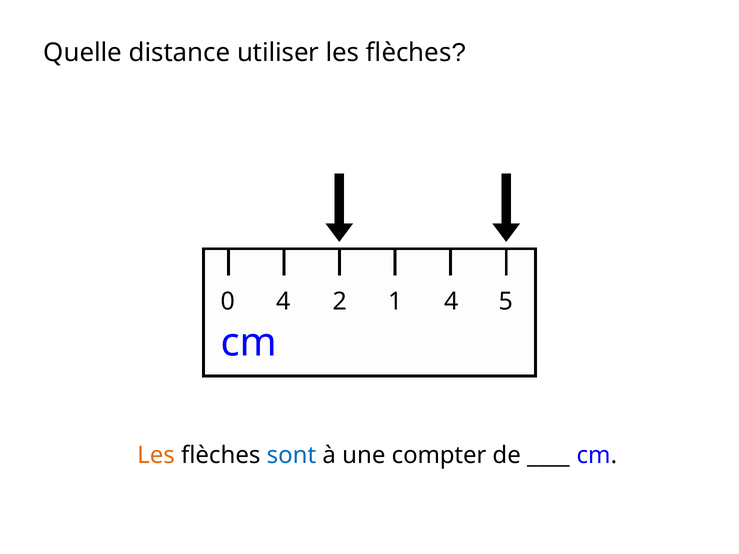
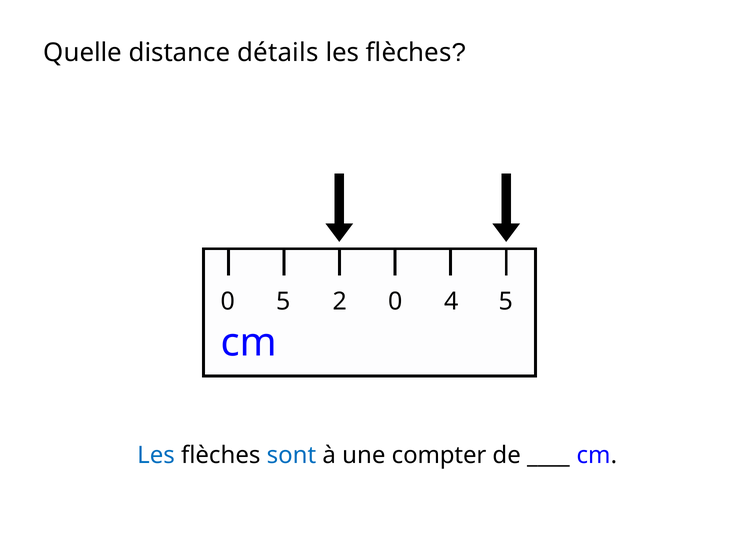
utiliser: utiliser -> détails (278, 53)
0 4: 4 -> 5 (283, 302)
2 1: 1 -> 0 (395, 302)
Les colour: orange -> blue (156, 456)
